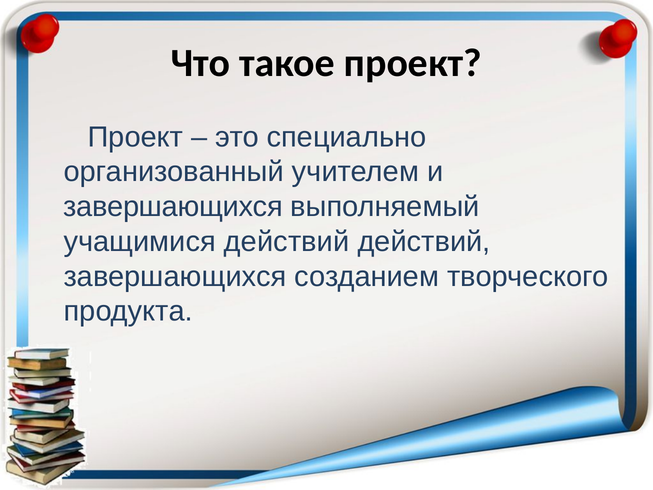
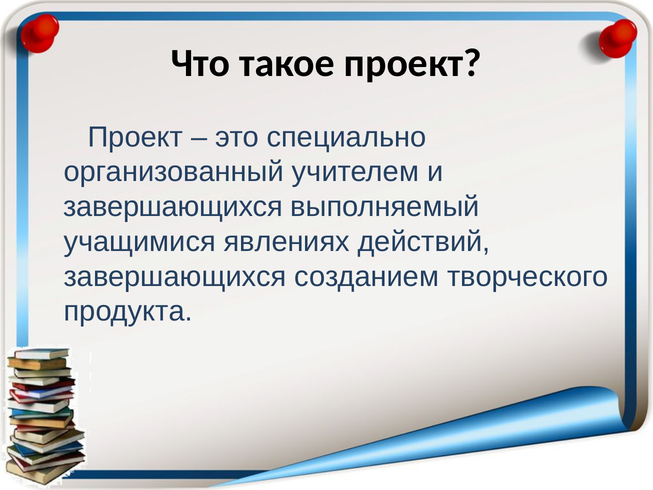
учащимися действий: действий -> явлениях (287, 241)
